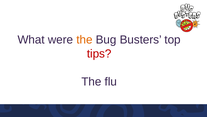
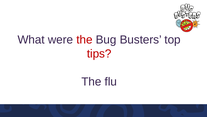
the colour: orange -> red (84, 39)
